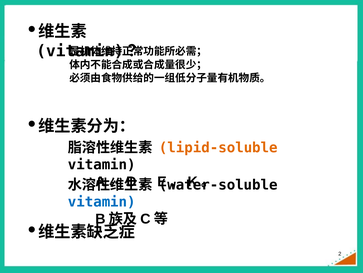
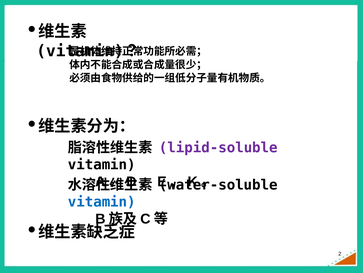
lipid-soluble colour: orange -> purple (218, 147)
